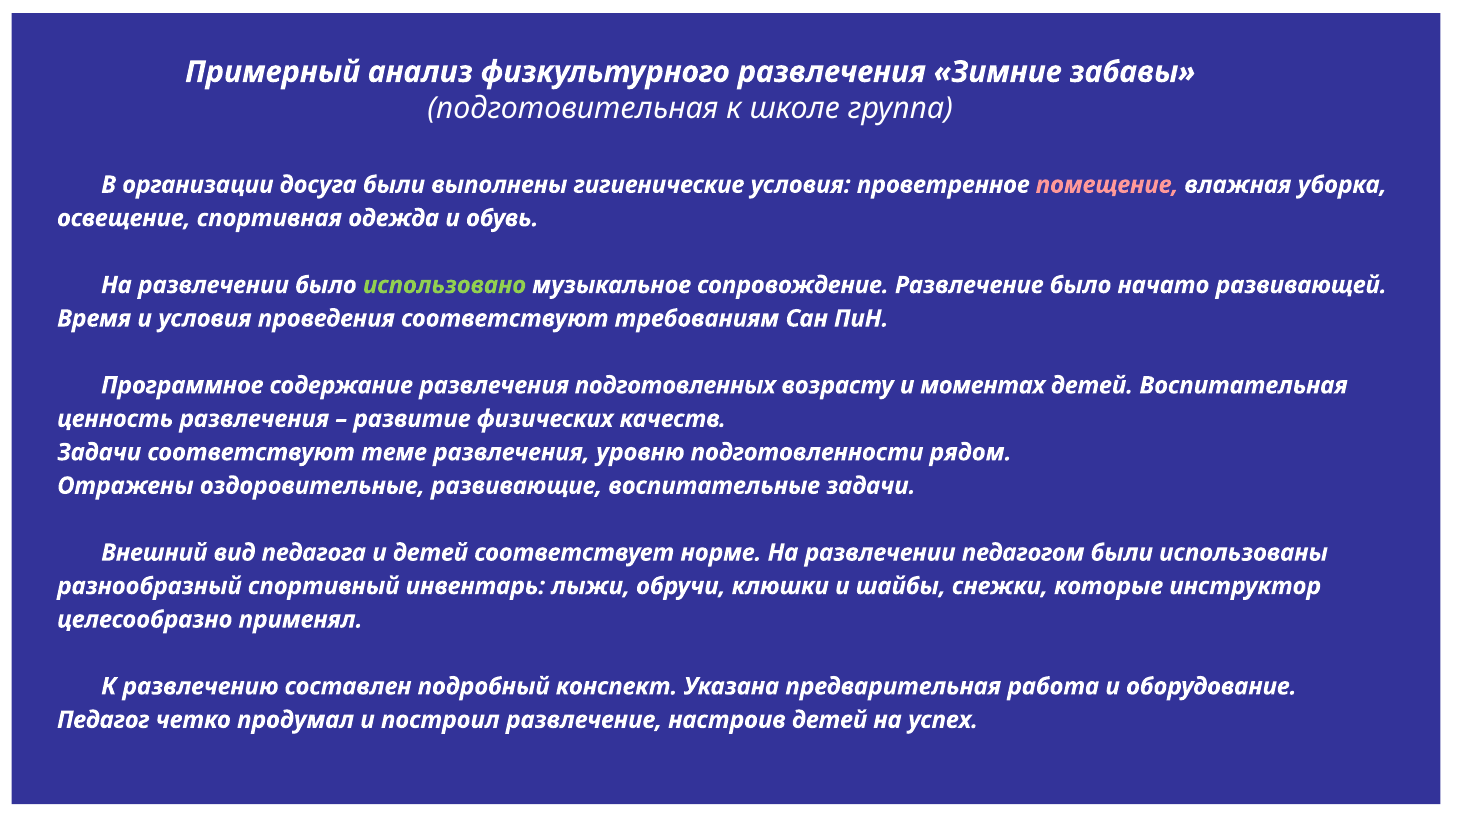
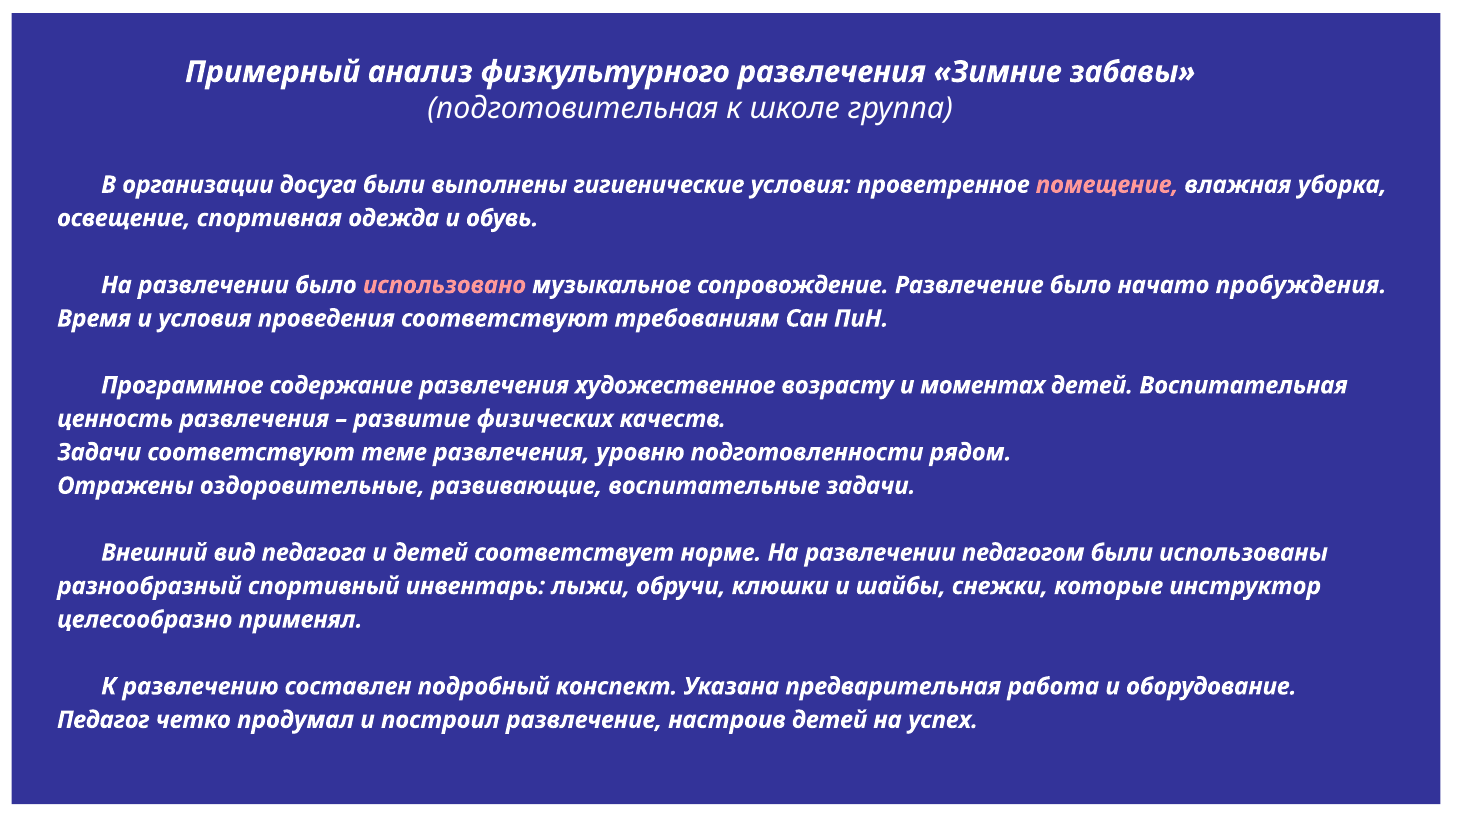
использовано colour: light green -> pink (445, 285)
развивающей: развивающей -> пробуждения (1301, 285)
подготовленных: подготовленных -> художественное (675, 386)
